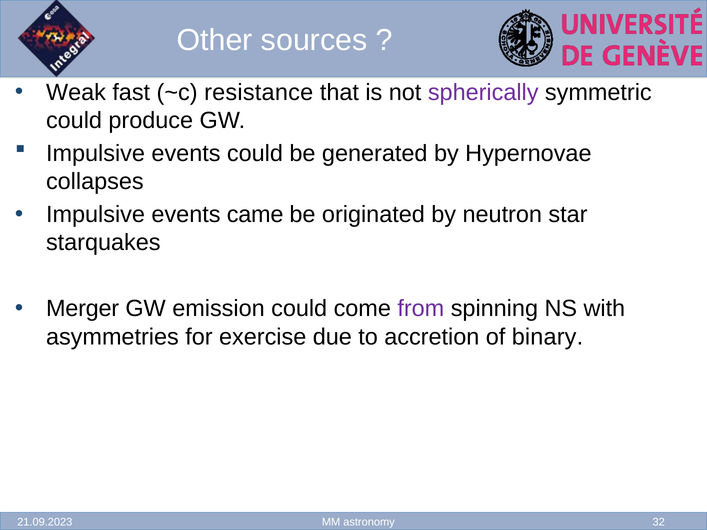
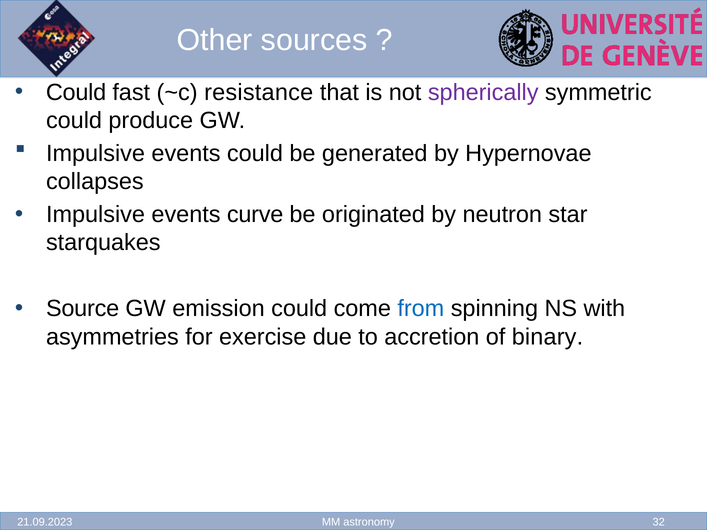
Weak: Weak -> Could (76, 92)
came: came -> curve (255, 215)
Merger: Merger -> Source (83, 309)
from colour: purple -> blue (421, 309)
